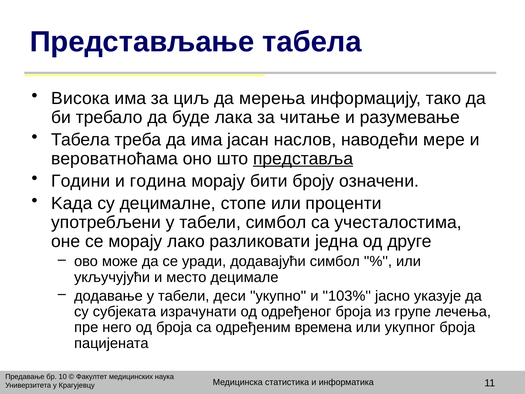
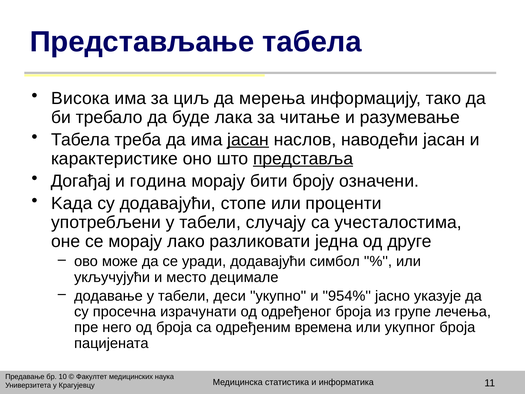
јасан underline: none -> present (248, 140)
наводећи мере: мере -> јасан (444, 140)
вероватноћама: вероватноћама -> карактеристике (114, 159)
Години: Години -> Догађај (81, 181)
су децималне: децималне -> додавајући (168, 203)
табели симбол: симбол -> случају (276, 222)
103%: 103% -> 954% (347, 296)
субјеката: субјеката -> просечна (124, 312)
